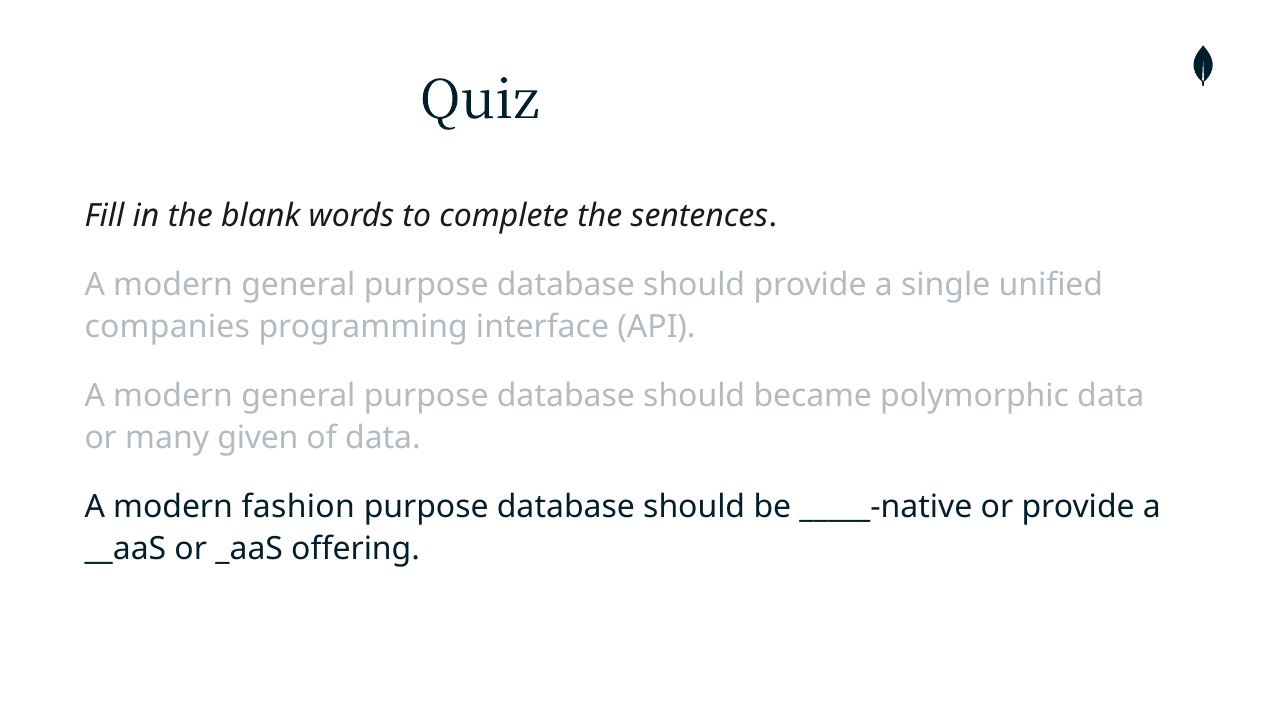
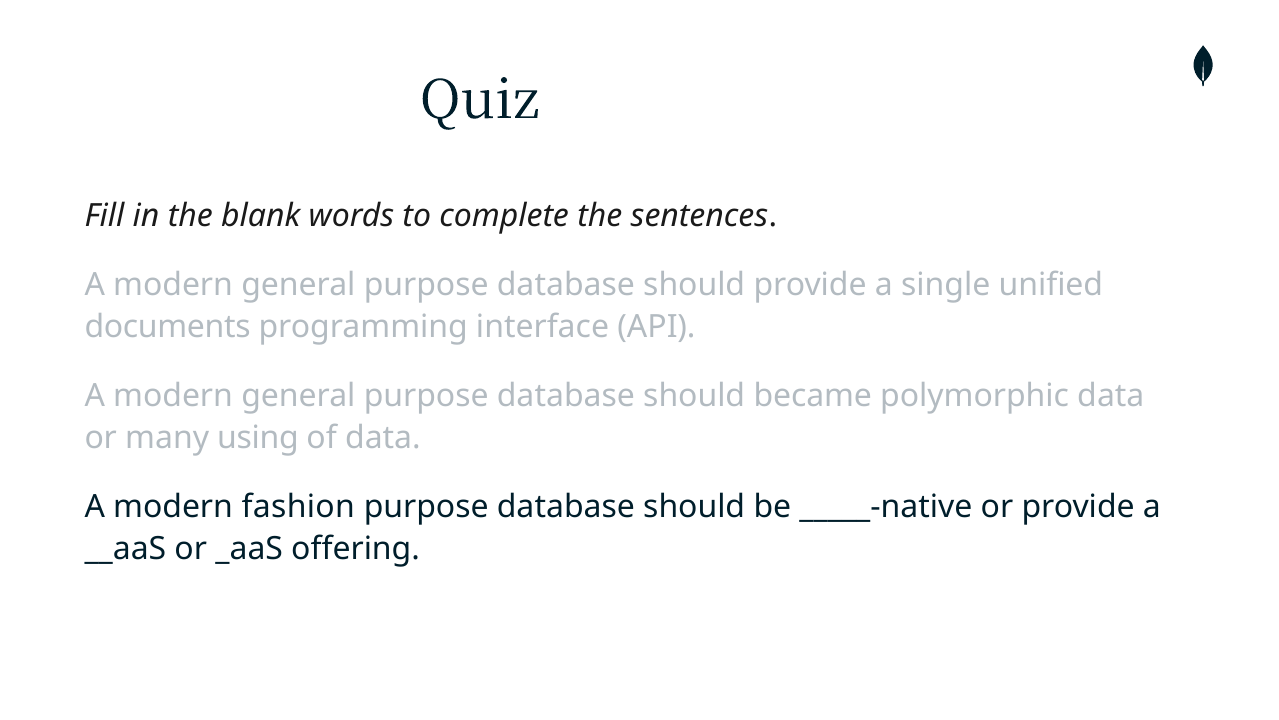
companies: companies -> documents (168, 327)
given: given -> using (258, 438)
